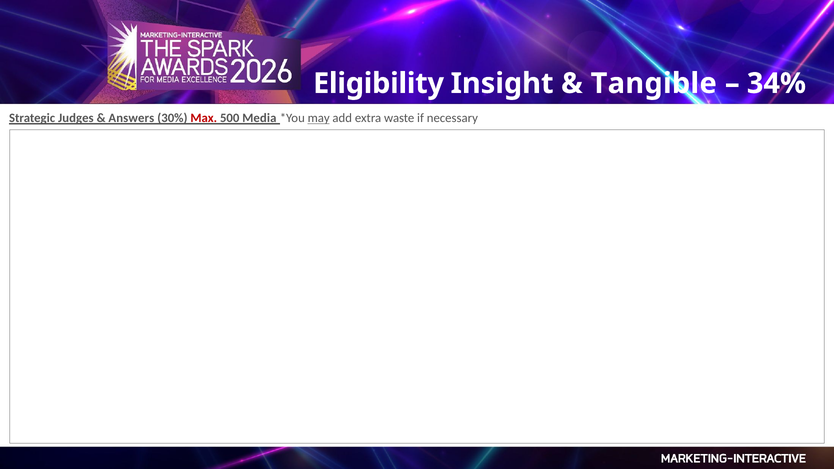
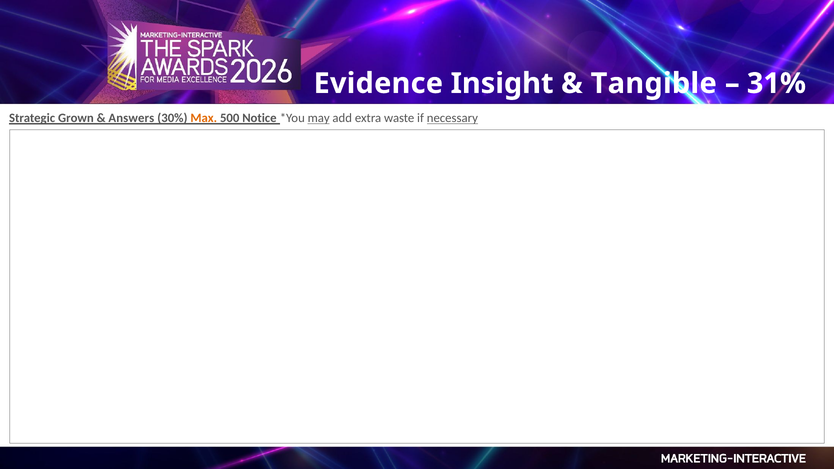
Eligibility: Eligibility -> Evidence (378, 83)
34%: 34% -> 31% (776, 83)
Judges: Judges -> Grown (76, 118)
Max colour: red -> orange (204, 118)
Media: Media -> Notice (259, 118)
necessary underline: none -> present (452, 118)
